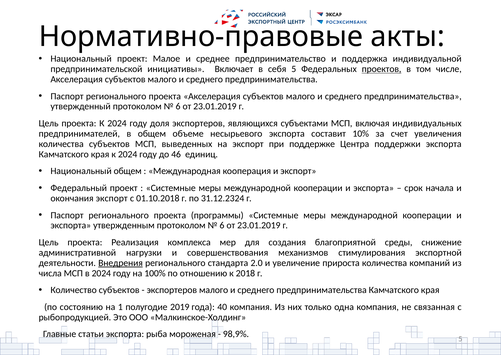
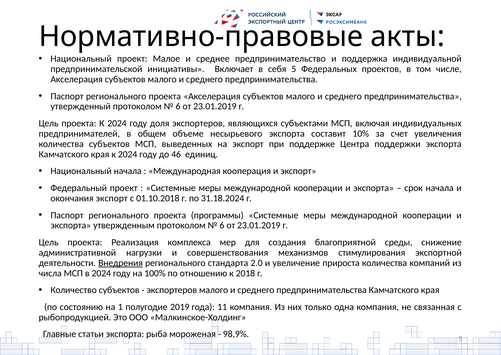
проектов underline: present -> none (382, 69)
Национальный общем: общем -> начала (128, 171)
31.12.2324: 31.12.2324 -> 31.18.2024 (223, 198)
40: 40 -> 11 (222, 306)
